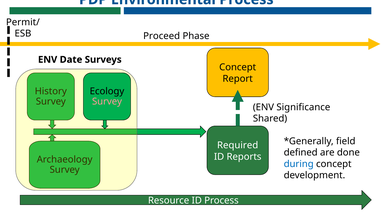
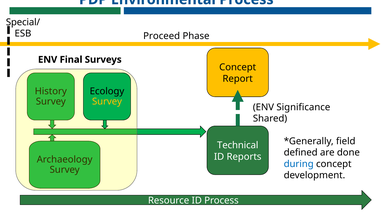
Permit/: Permit/ -> Special/ (23, 22)
Date: Date -> Final (71, 60)
Survey colour: pink -> yellow (107, 102)
Required: Required -> Technical (238, 145)
